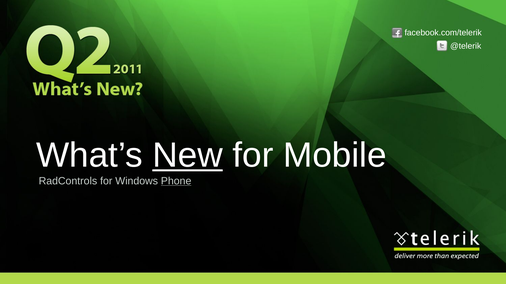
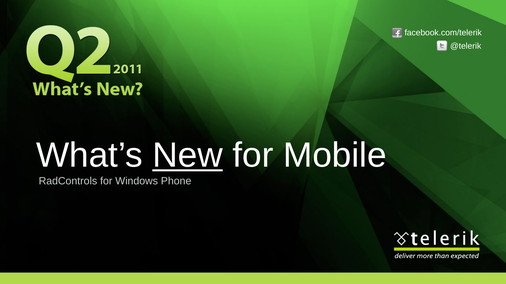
Phone underline: present -> none (176, 181)
